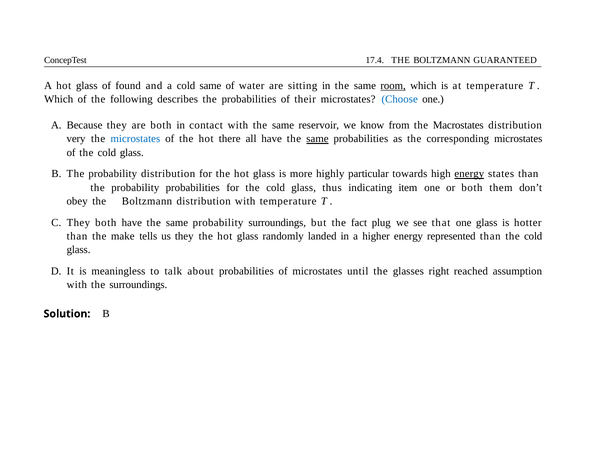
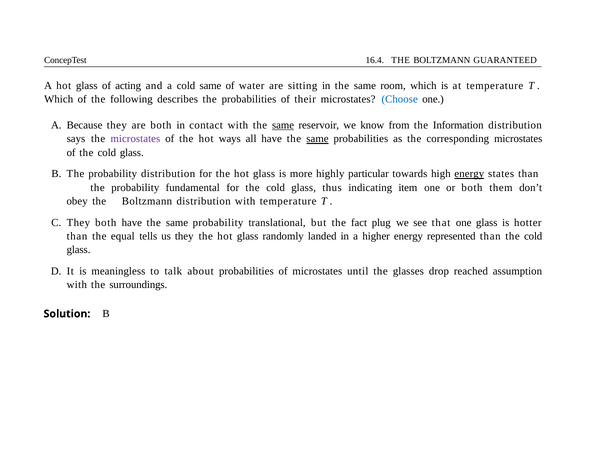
17.4: 17.4 -> 16.4 (375, 60)
found: found -> acting (128, 86)
room underline: present -> none (393, 86)
same underline: none -> present (283, 125)
Macrostates: Macrostates -> Information (458, 125)
very: very -> says (76, 139)
microstates colour: blue -> purple (135, 139)
there: there -> ways (230, 139)
probability probabilities: probabilities -> fundamental (193, 188)
probability surroundings: surroundings -> translational (277, 223)
make: make -> equal (123, 236)
right: right -> drop (439, 271)
